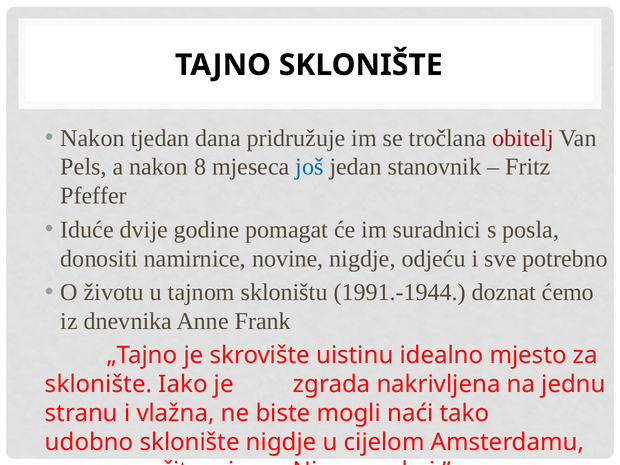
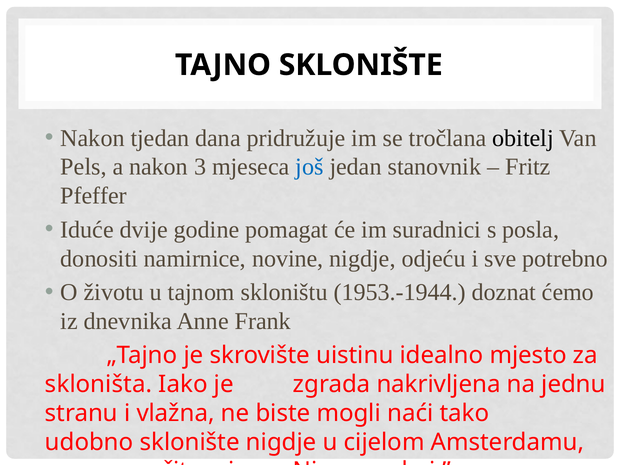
obitelj colour: red -> black (523, 138)
8: 8 -> 3 (200, 167)
1991.-1944: 1991.-1944 -> 1953.-1944 (400, 292)
sklonište: sklonište -> skloništa (99, 384)
